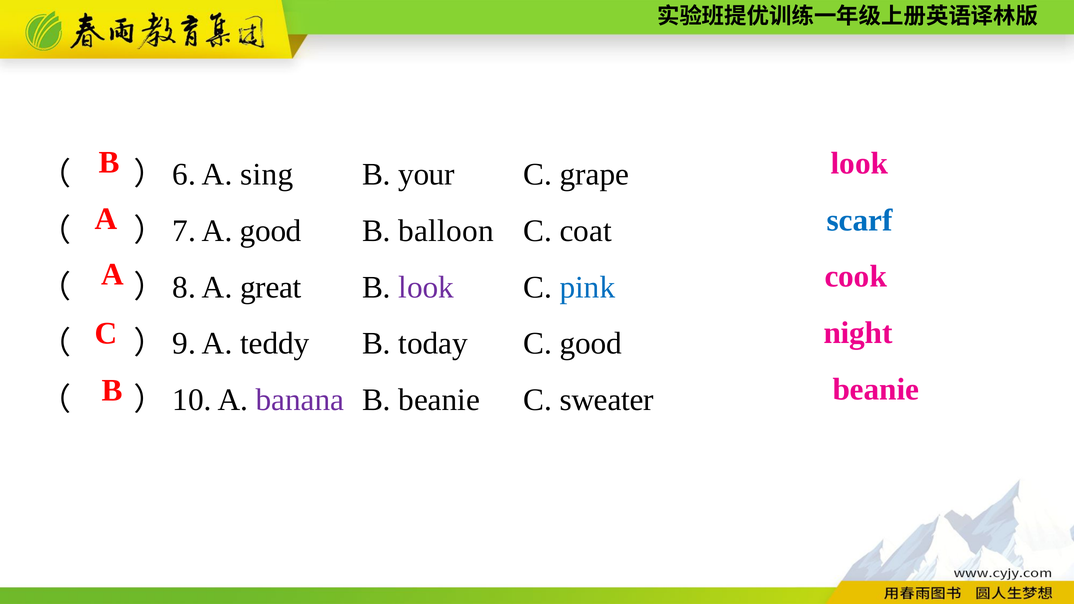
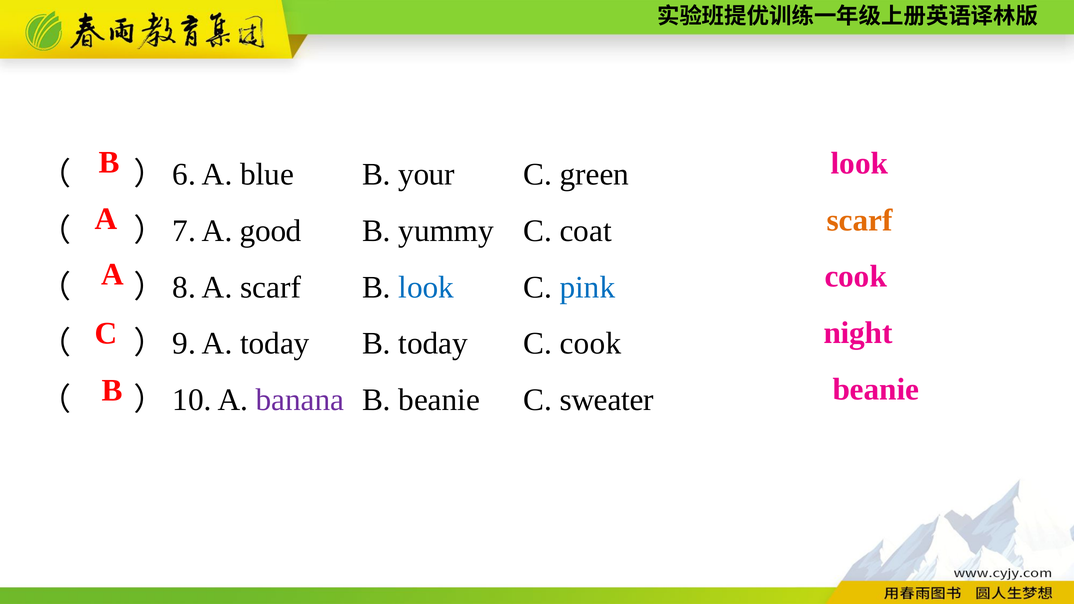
sing: sing -> blue (267, 174)
grape: grape -> green (594, 174)
scarf colour: blue -> orange (860, 221)
balloon: balloon -> yummy (446, 231)
A great: great -> scarf (271, 287)
look colour: purple -> blue (426, 287)
A teddy: teddy -> today (275, 344)
C good: good -> cook (591, 344)
